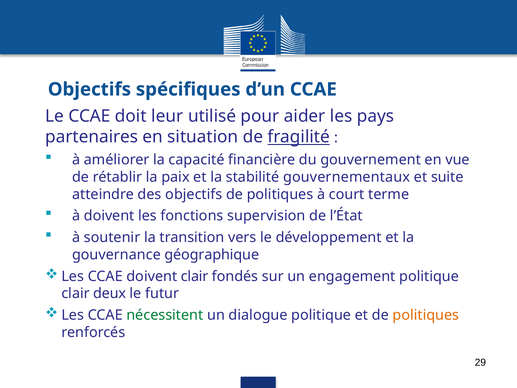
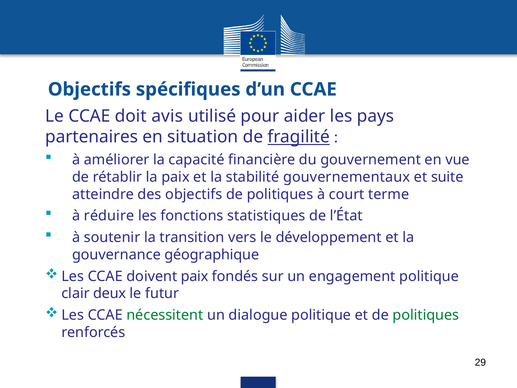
leur: leur -> avis (167, 116)
à doivent: doivent -> réduire (109, 216)
supervision: supervision -> statistiques (266, 216)
doivent clair: clair -> paix (195, 276)
politiques colour: orange -> green (426, 315)
